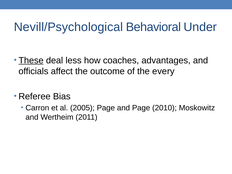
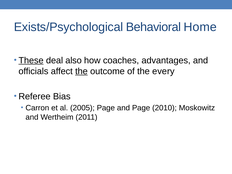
Nevill/Psychological: Nevill/Psychological -> Exists/Psychological (69, 27)
Under: Under -> Home (200, 27)
less: less -> also (74, 60)
the underline: none -> present (81, 71)
